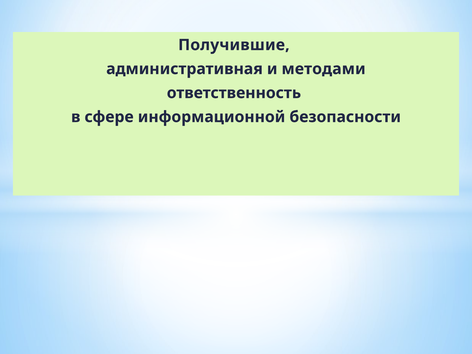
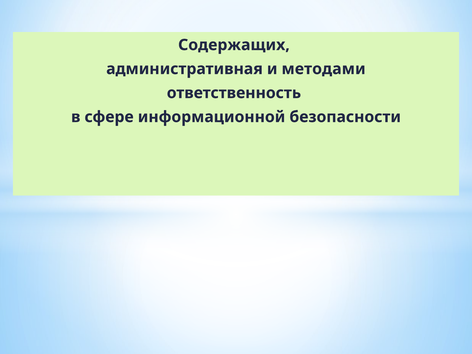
Получившие: Получившие -> Содержащих (234, 45)
